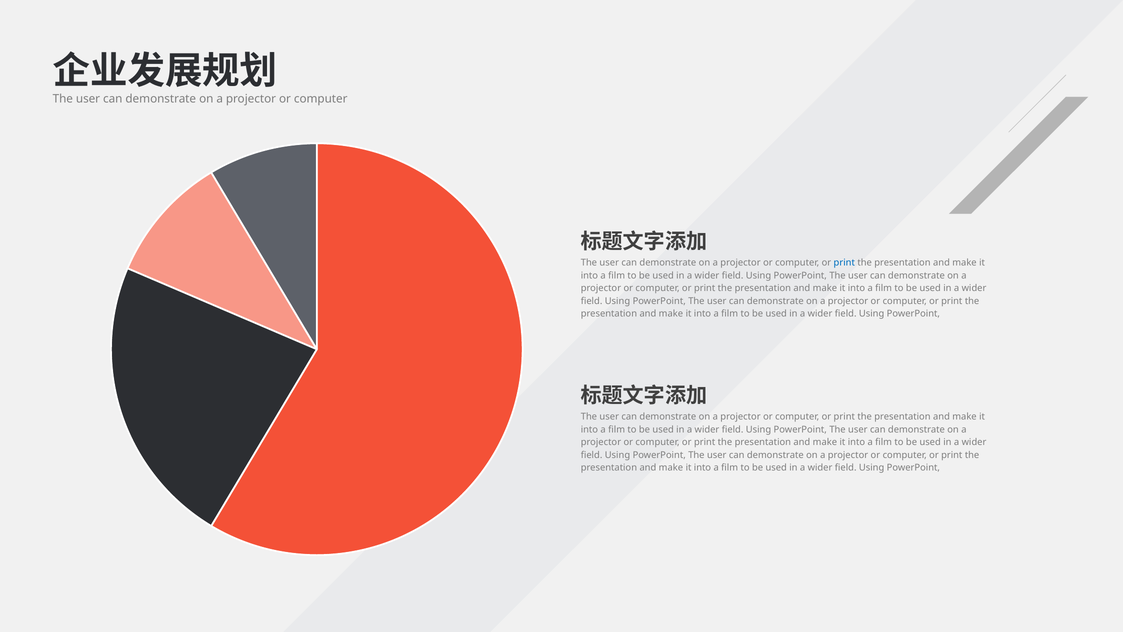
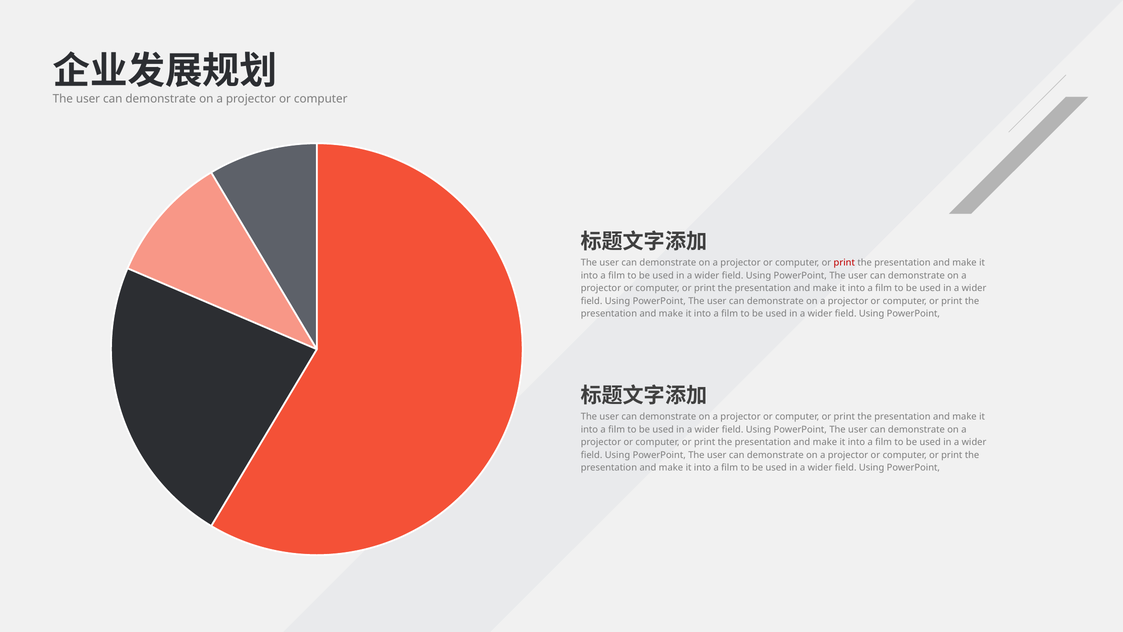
print colour: blue -> red (844, 263)
